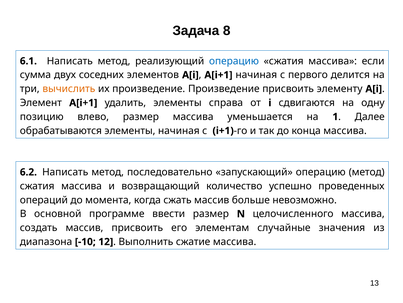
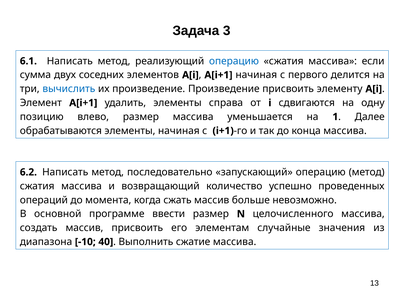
8: 8 -> 3 (227, 30)
вычислить colour: orange -> blue (69, 89)
12: 12 -> 40 (106, 241)
